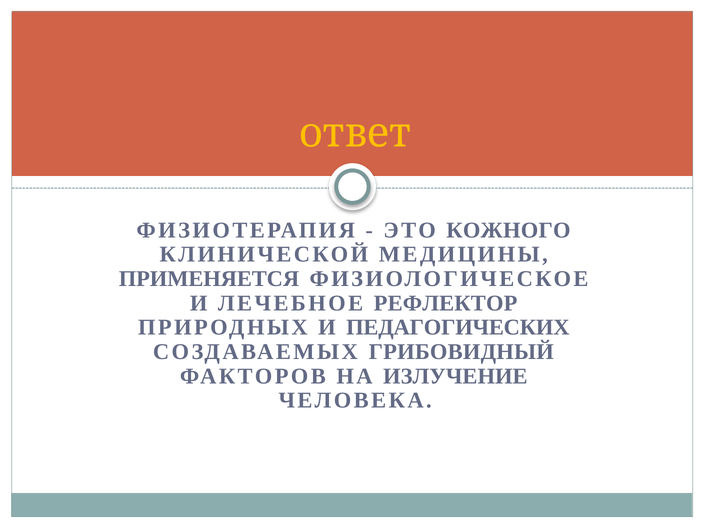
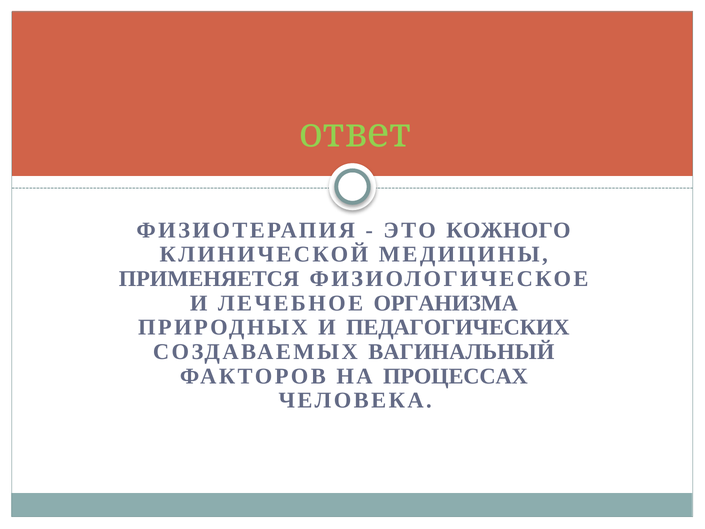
ответ colour: yellow -> light green (355, 133)
РЕФЛЕКТОР: РЕФЛЕКТОР -> ОРГАНИЗМА (446, 303)
ГРИБОВИДНЫЙ: ГРИБОВИДНЫЙ -> ВАГИНАЛЬНЫЙ (461, 352)
ИЗЛУЧЕНИЕ: ИЗЛУЧЕНИЕ -> ПРОЦЕССАХ (455, 376)
